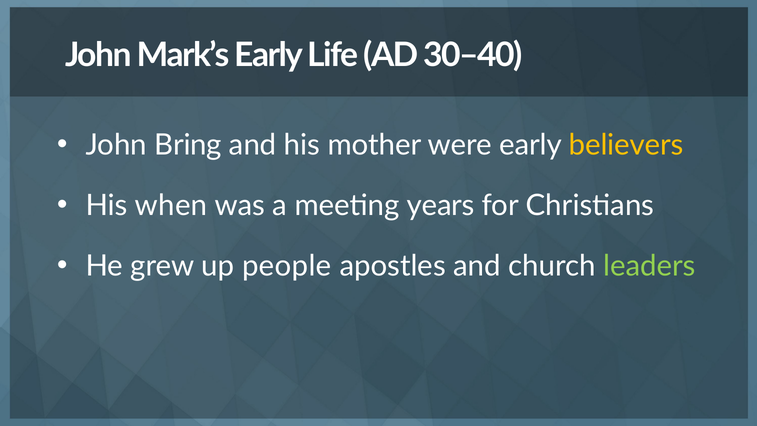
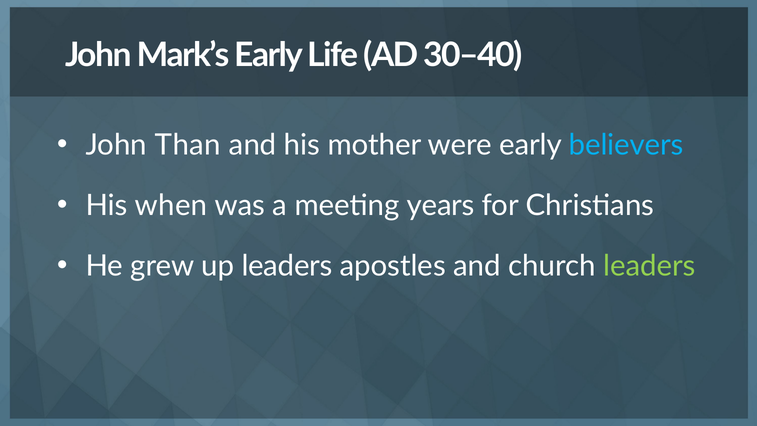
Bring: Bring -> Than (188, 145)
believers colour: yellow -> light blue (626, 145)
up people: people -> leaders (287, 266)
